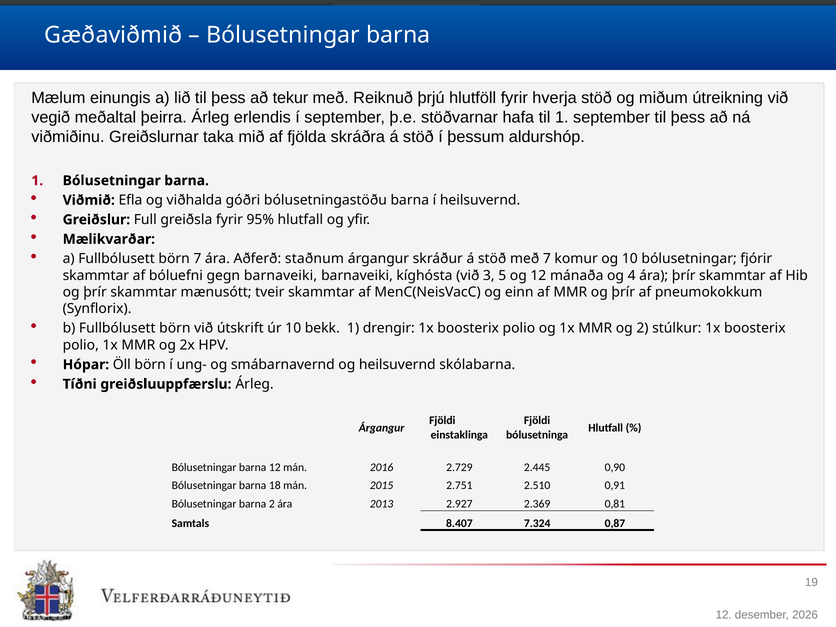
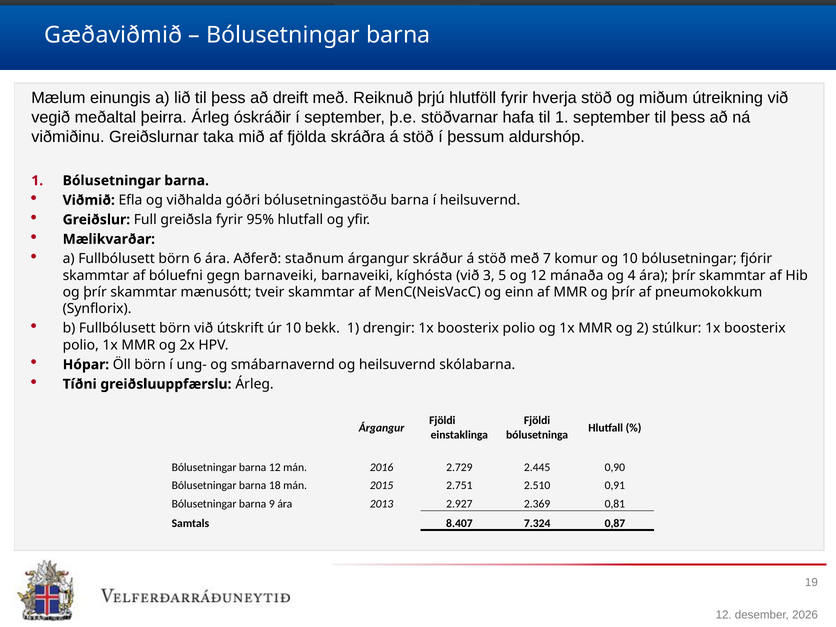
tekur: tekur -> dreift (290, 98)
erlendis: erlendis -> óskráðir (262, 118)
börn 7: 7 -> 6 (197, 259)
barna 2: 2 -> 9 (272, 504)
